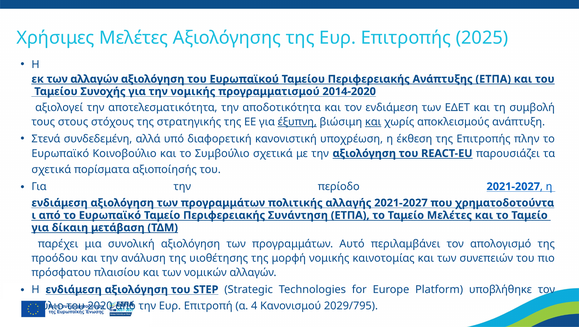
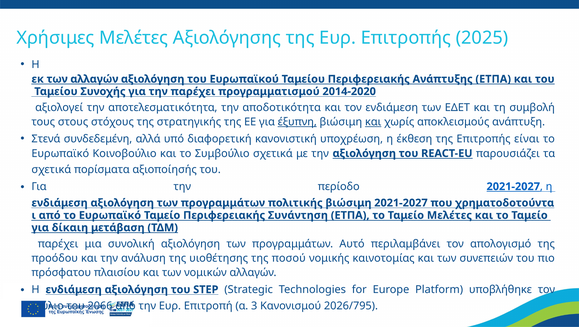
Ευρωπαϊκού underline: present -> none (244, 79)
την νομικής: νομικής -> παρέχει (193, 92)
πλην: πλην -> είναι (527, 139)
2021-2027 underline: none -> present (513, 187)
πολιτικής αλλαγής: αλλαγής -> βιώσιμη (348, 203)
μορφή: μορφή -> ποσού (289, 259)
2020: 2020 -> 2066 (100, 306)
4: 4 -> 3 (254, 306)
2029/795: 2029/795 -> 2026/795 (351, 306)
